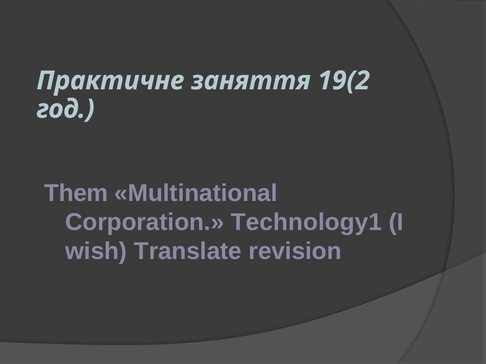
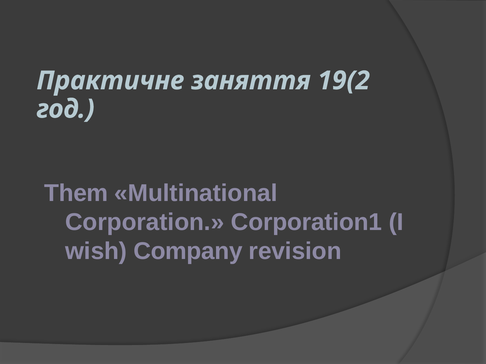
Technology1: Technology1 -> Corporation1 (307, 222)
Translate: Translate -> Company (188, 252)
